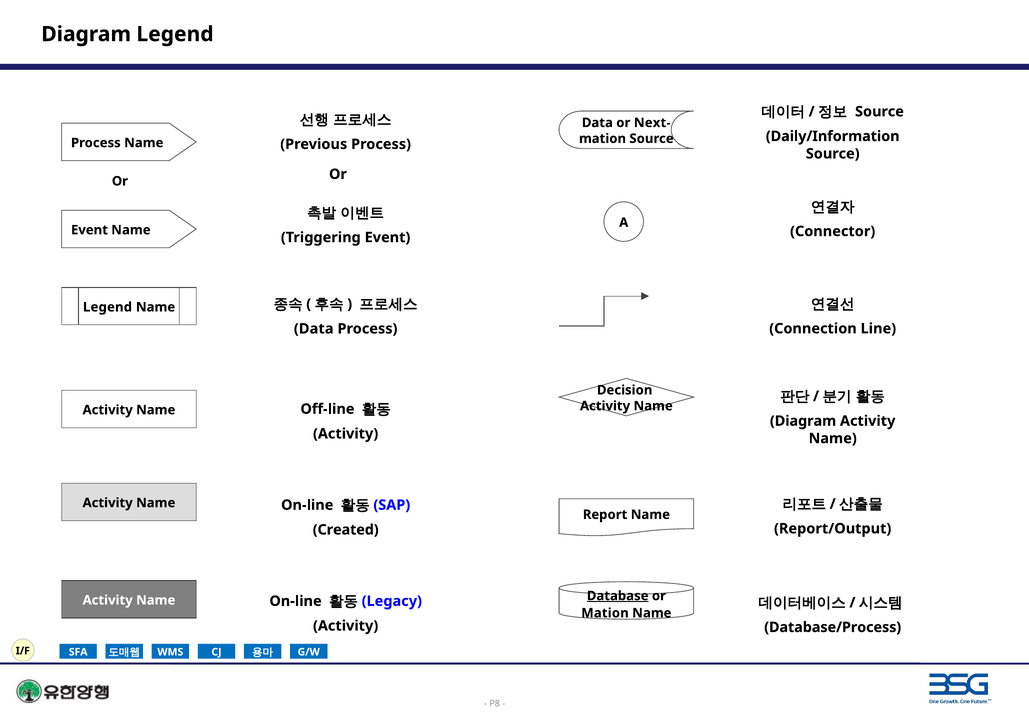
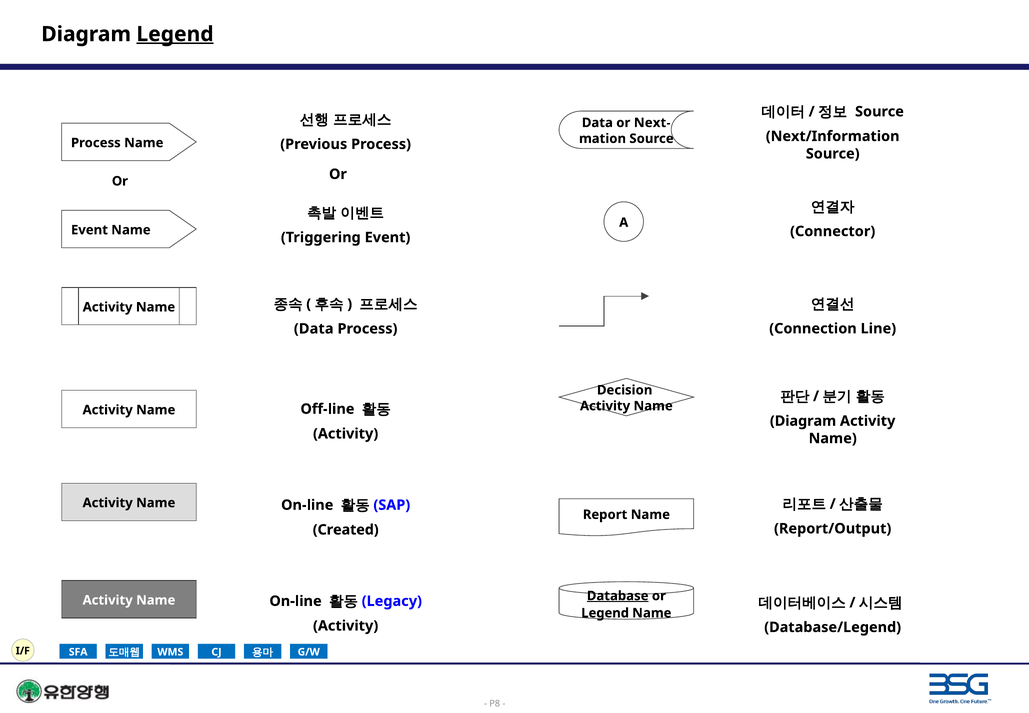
Legend underline: none -> present (175, 34)
Daily/Information: Daily/Information -> Next/Information (833, 136)
Legend: Legend -> Activity (108, 307)
Mation: Mation -> Legend (605, 613)
Database/Process: Database/Process -> Database/Legend (833, 627)
